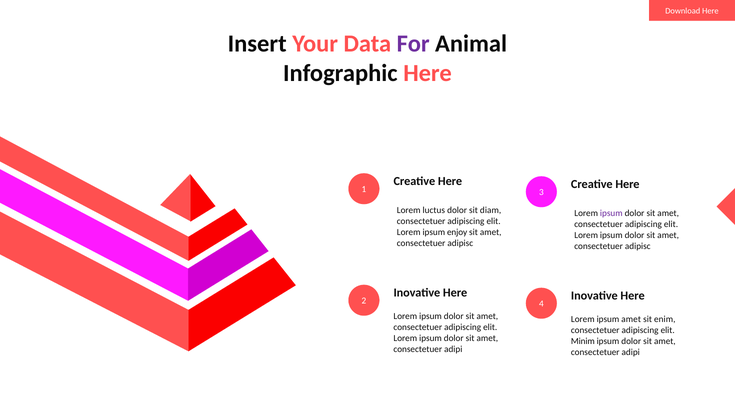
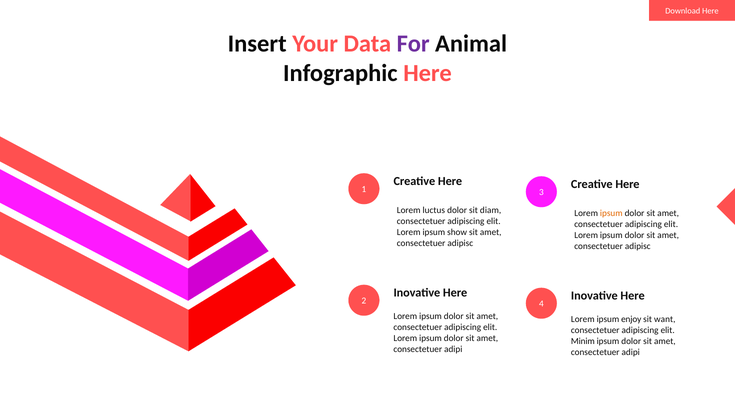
ipsum colour: purple -> orange (611, 213)
enjoy: enjoy -> show (457, 232)
ipsum amet: amet -> enjoy (631, 320)
enim: enim -> want (665, 320)
